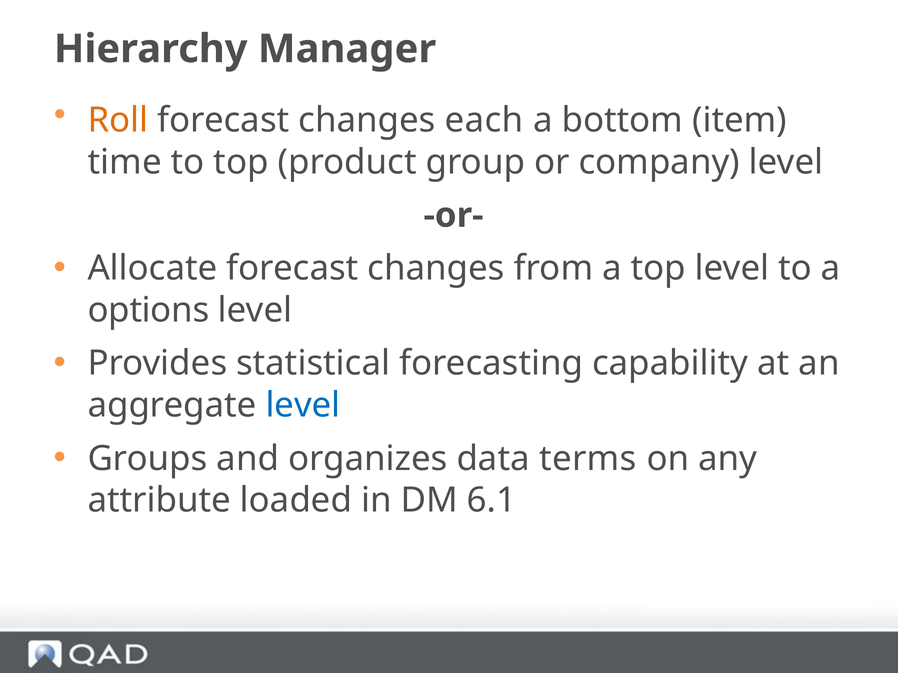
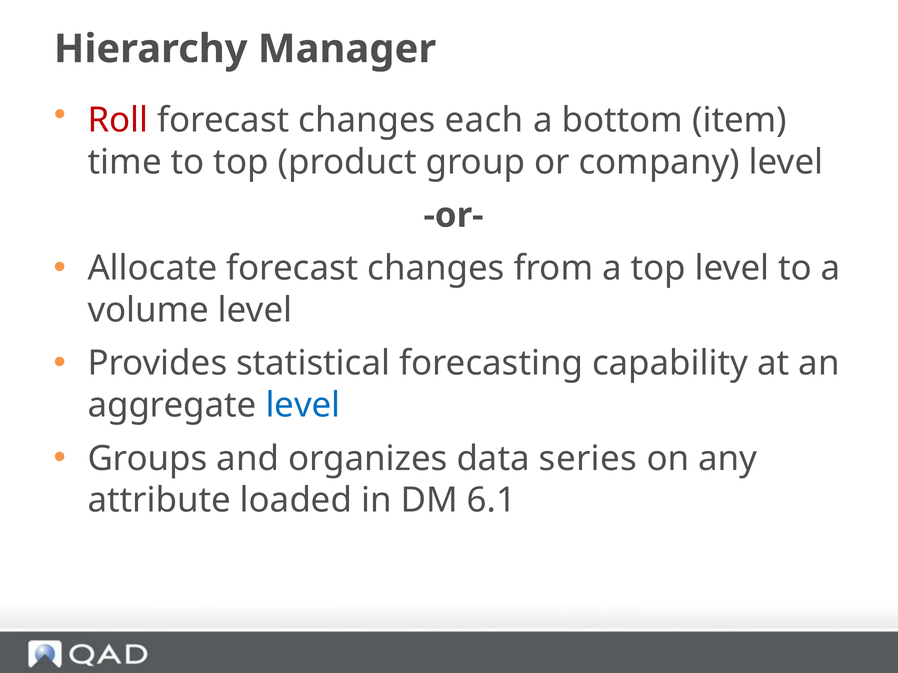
Roll colour: orange -> red (118, 120)
options: options -> volume (148, 311)
terms: terms -> series (588, 459)
